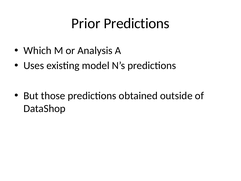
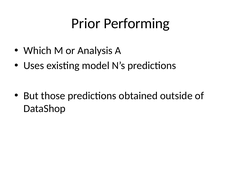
Prior Predictions: Predictions -> Performing (137, 23)
